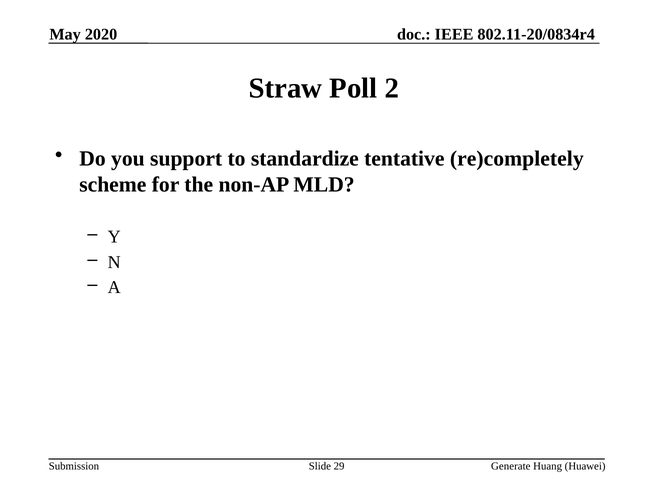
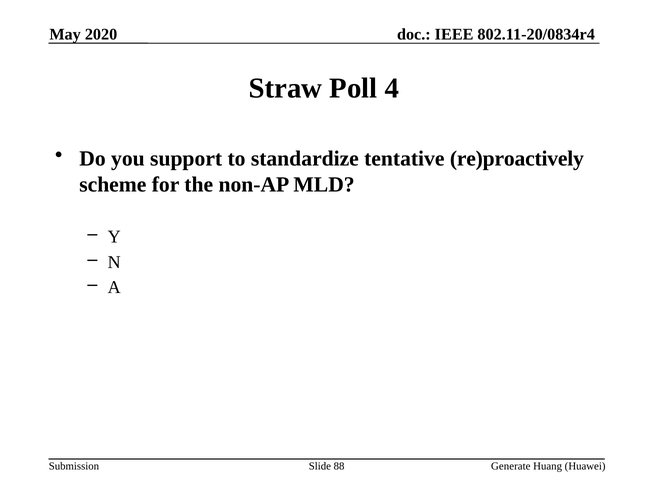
2: 2 -> 4 (392, 88)
re)completely: re)completely -> re)proactively (517, 159)
29: 29 -> 88 (339, 466)
